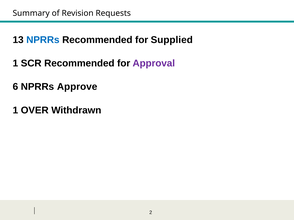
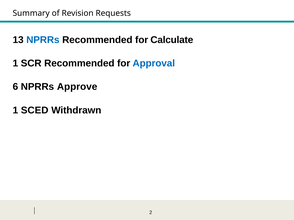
Supplied: Supplied -> Calculate (172, 40)
Approval colour: purple -> blue (154, 63)
OVER: OVER -> SCED (35, 110)
